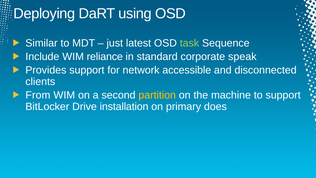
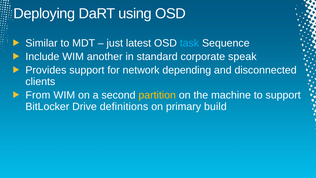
task colour: light green -> light blue (189, 43)
reliance: reliance -> another (105, 57)
accessible: accessible -> depending (187, 70)
installation: installation -> definitions (124, 106)
does: does -> build (215, 106)
